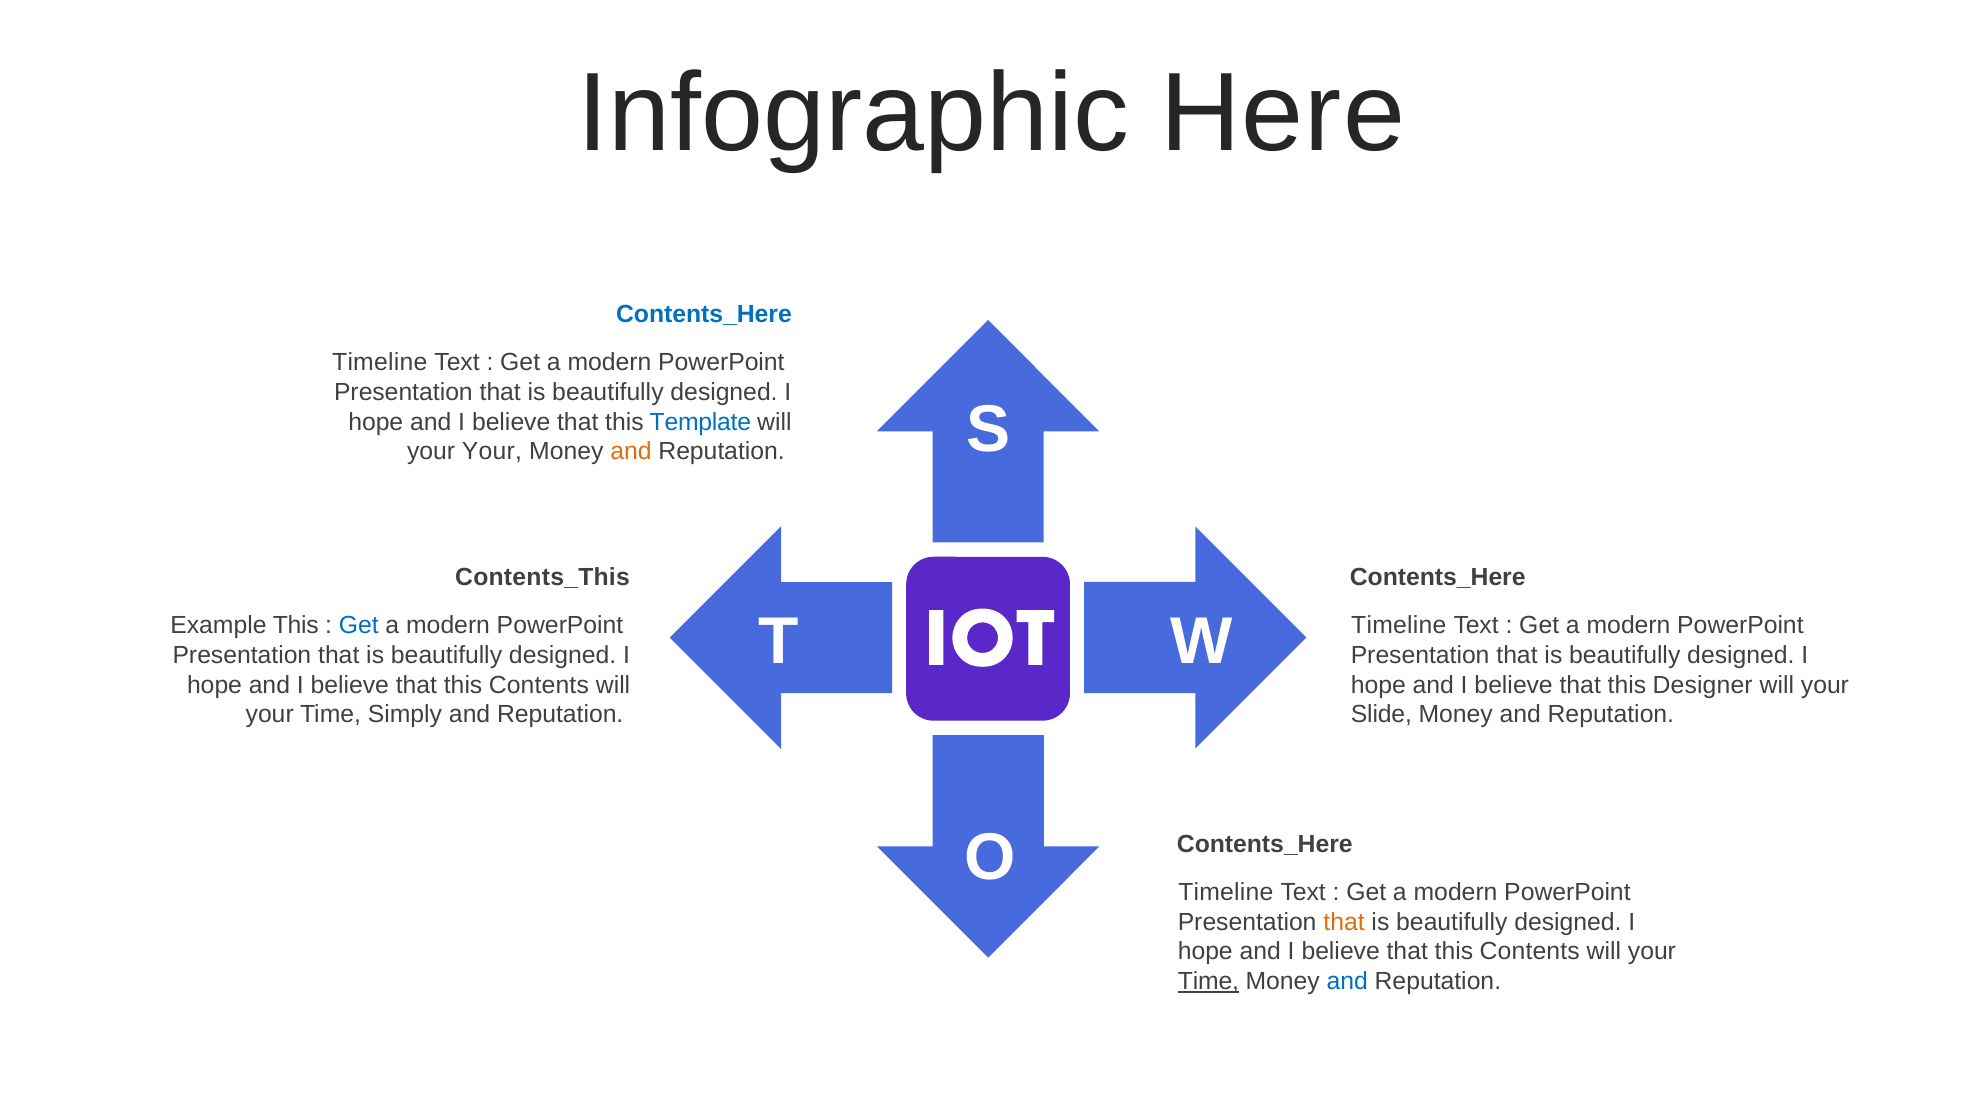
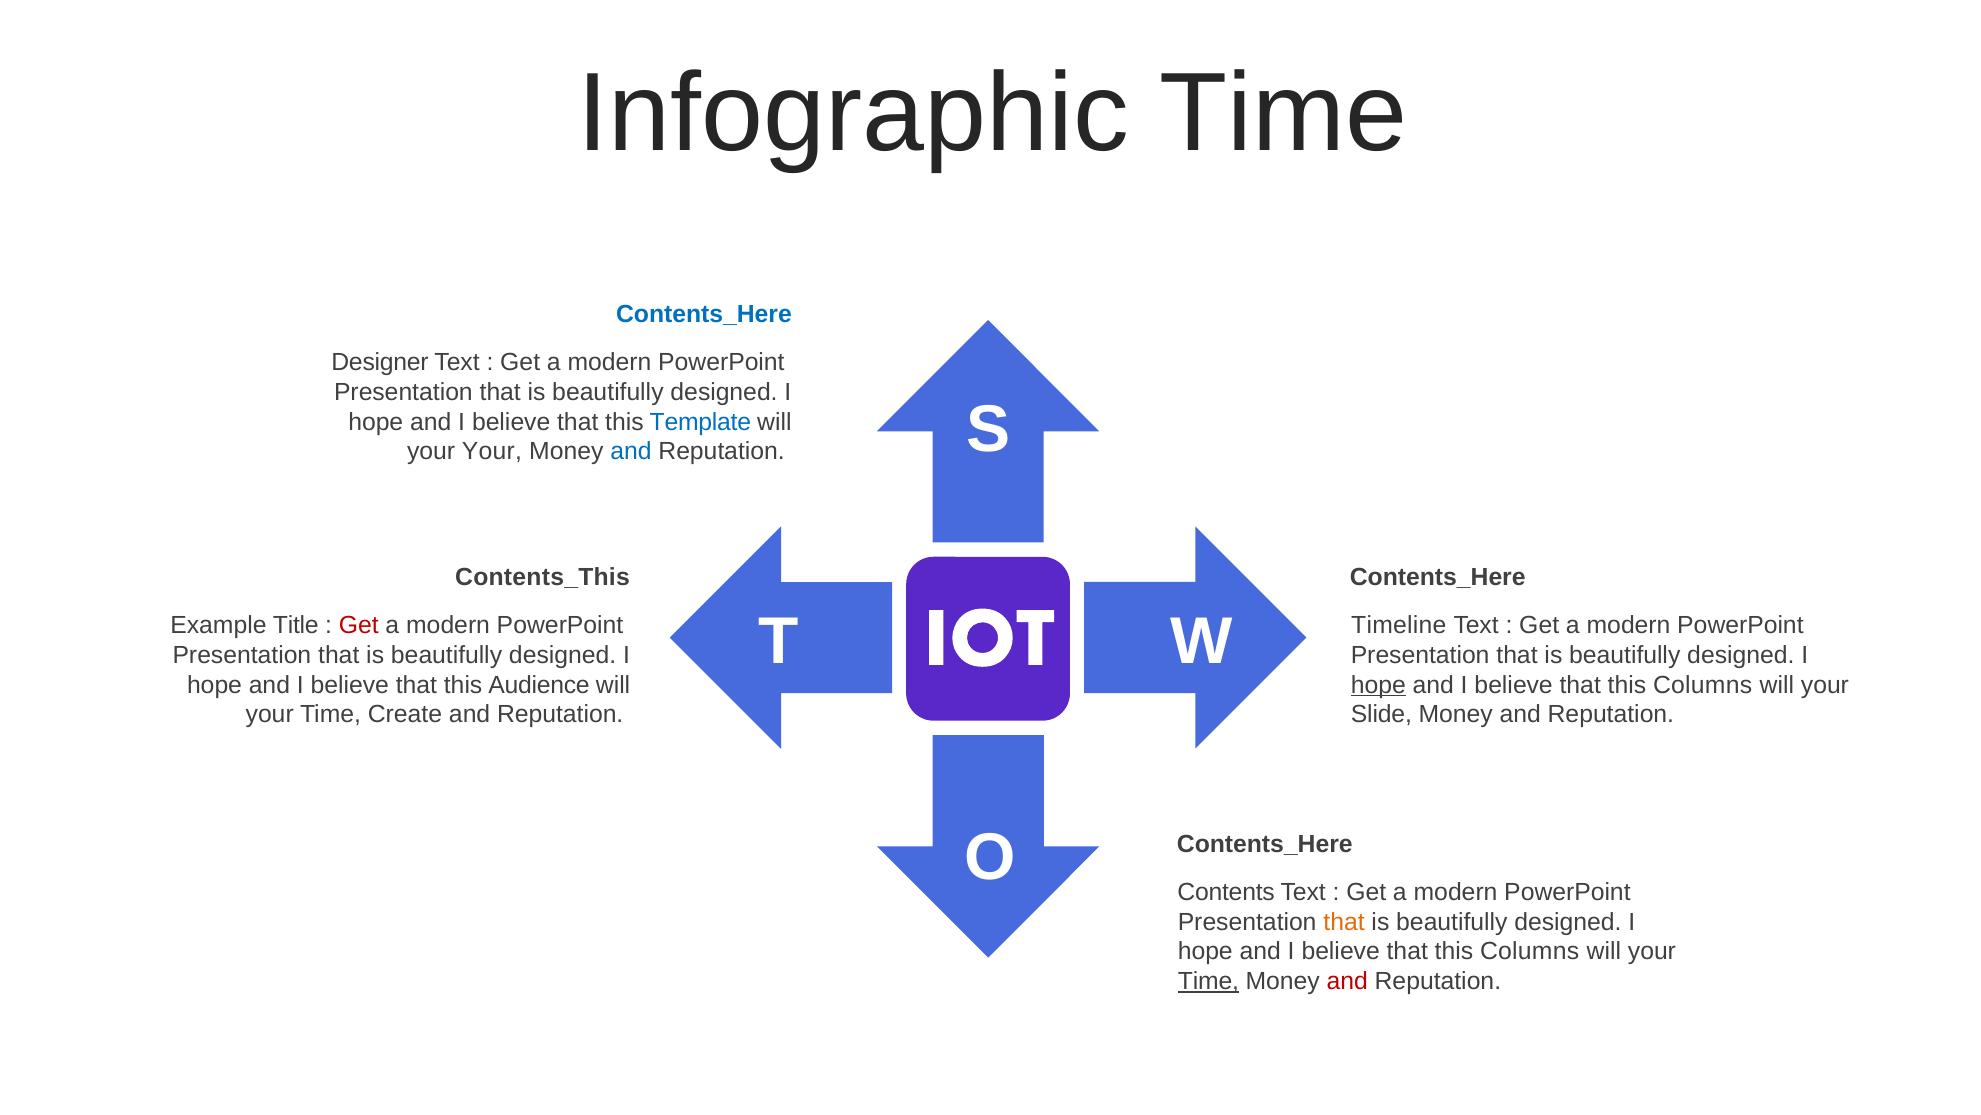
Infographic Here: Here -> Time (1283, 113)
Timeline: Timeline -> Designer (380, 362)
and colour: orange -> blue (631, 451)
Example This: This -> Title (296, 625)
Get colour: blue -> red (359, 625)
Contents: Contents -> Audience (539, 685)
hope underline: none -> present (1378, 685)
Designer: Designer -> Columns (1703, 685)
Simply: Simply -> Create (405, 714)
Timeline: Timeline -> Contents (1226, 892)
Contents: Contents -> Columns (1530, 951)
and colour: blue -> red (1347, 981)
